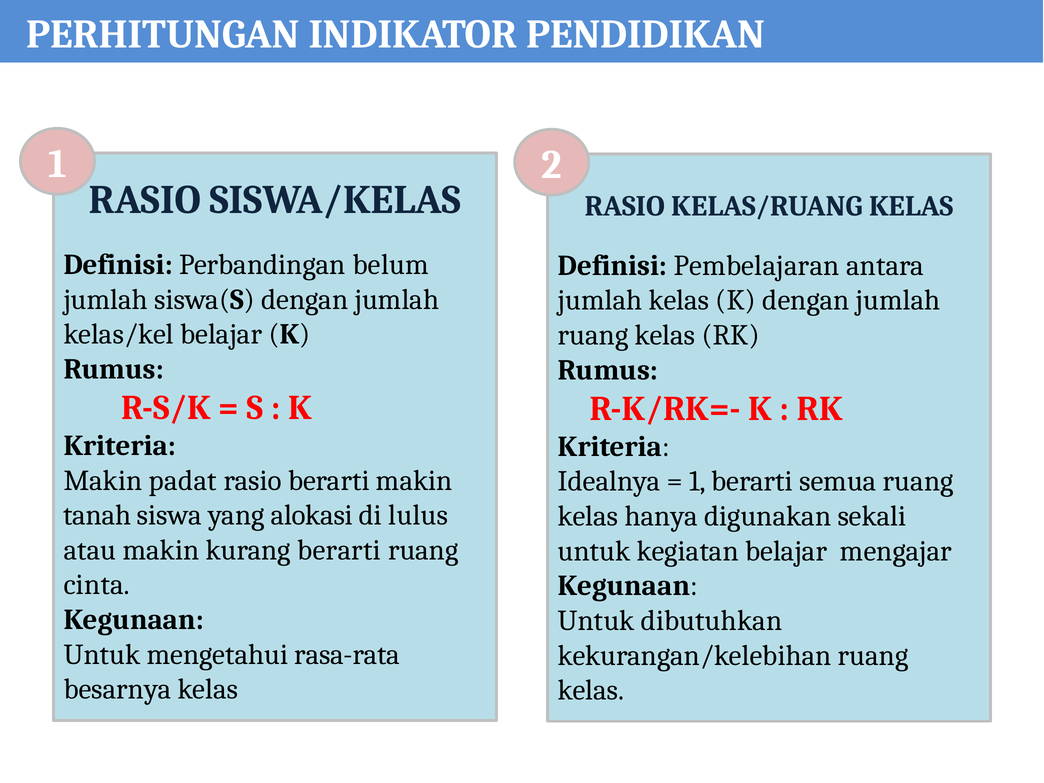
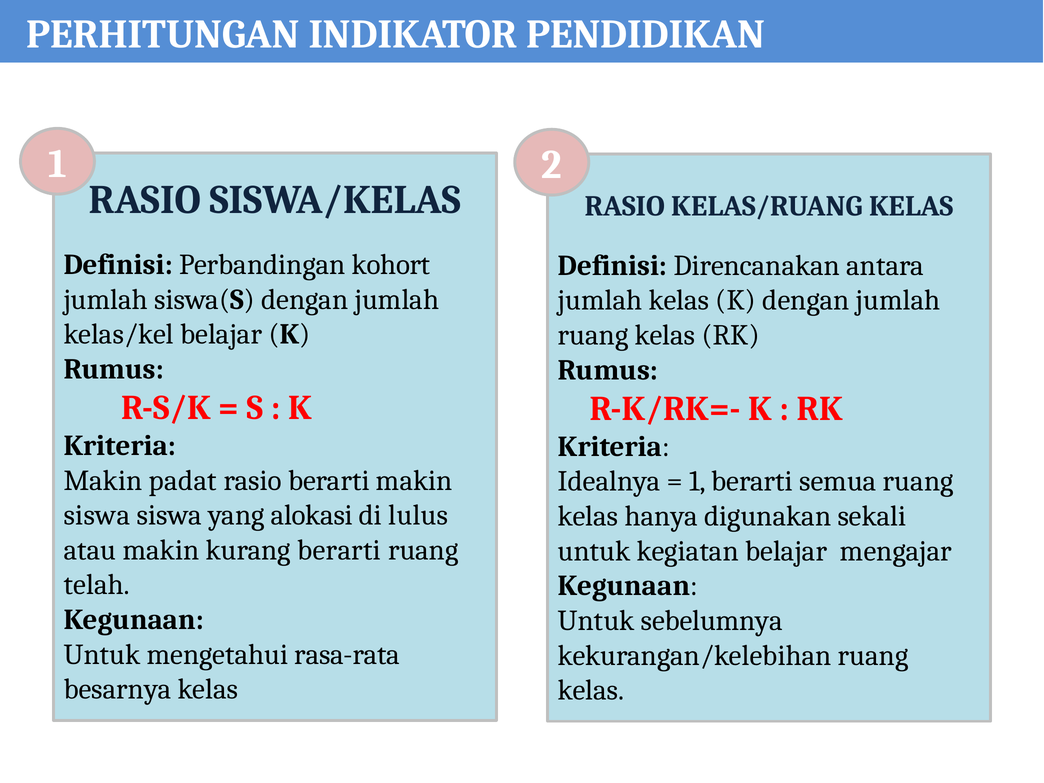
belum: belum -> kohort (391, 265)
Pembelajaran: Pembelajaran -> Direncanakan (757, 266)
tanah: tanah -> siswa (97, 515)
cinta: cinta -> telah (97, 585)
dibutuhkan: dibutuhkan -> sebelumnya (712, 621)
